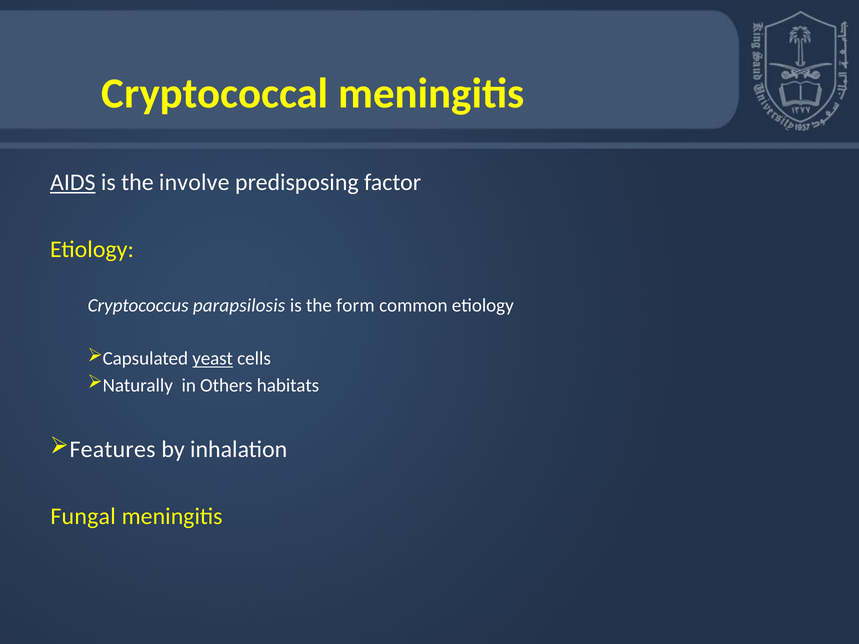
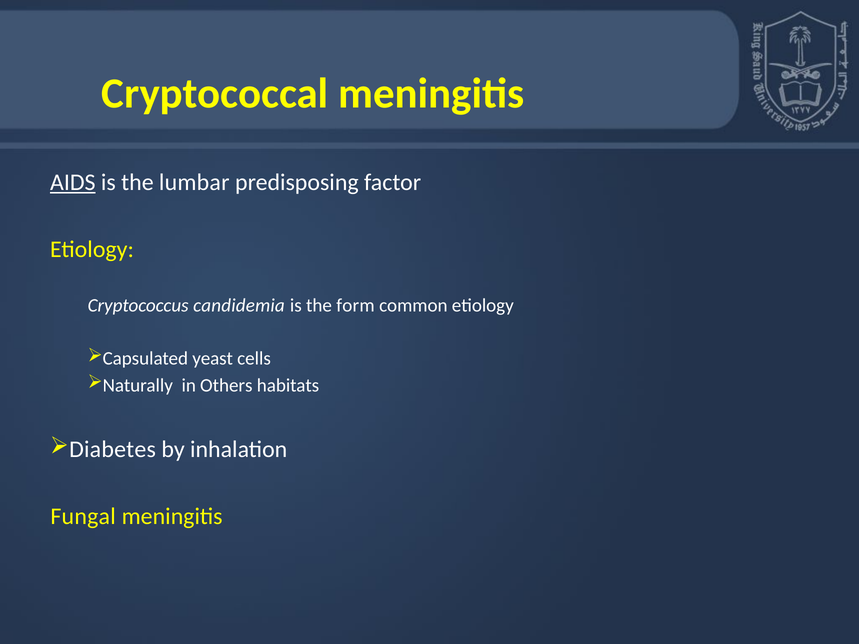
involve: involve -> lumbar (194, 183)
parapsilosis: parapsilosis -> candidemia (239, 305)
yeast underline: present -> none (213, 359)
Features: Features -> Diabetes (112, 450)
